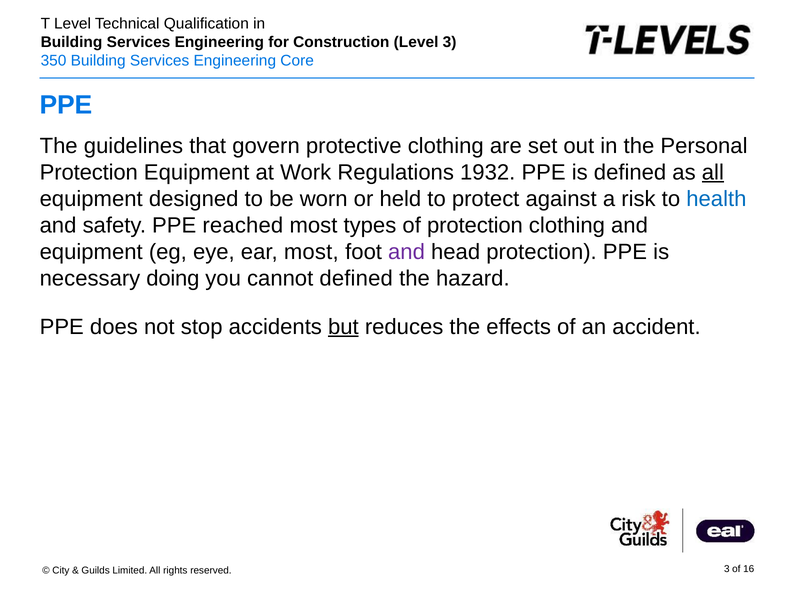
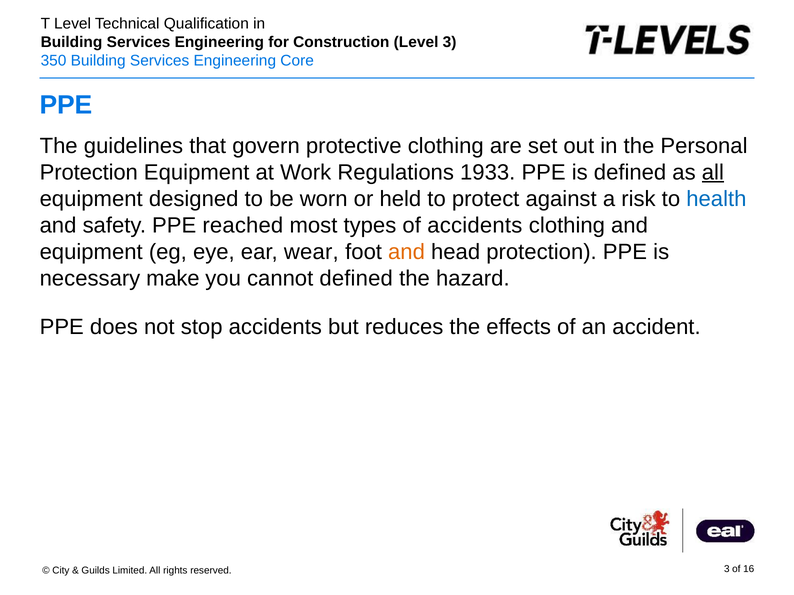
1932: 1932 -> 1933 (488, 173)
of protection: protection -> accidents (475, 226)
ear most: most -> wear (311, 252)
and colour: purple -> orange (407, 252)
doing: doing -> make (173, 278)
but underline: present -> none (343, 327)
